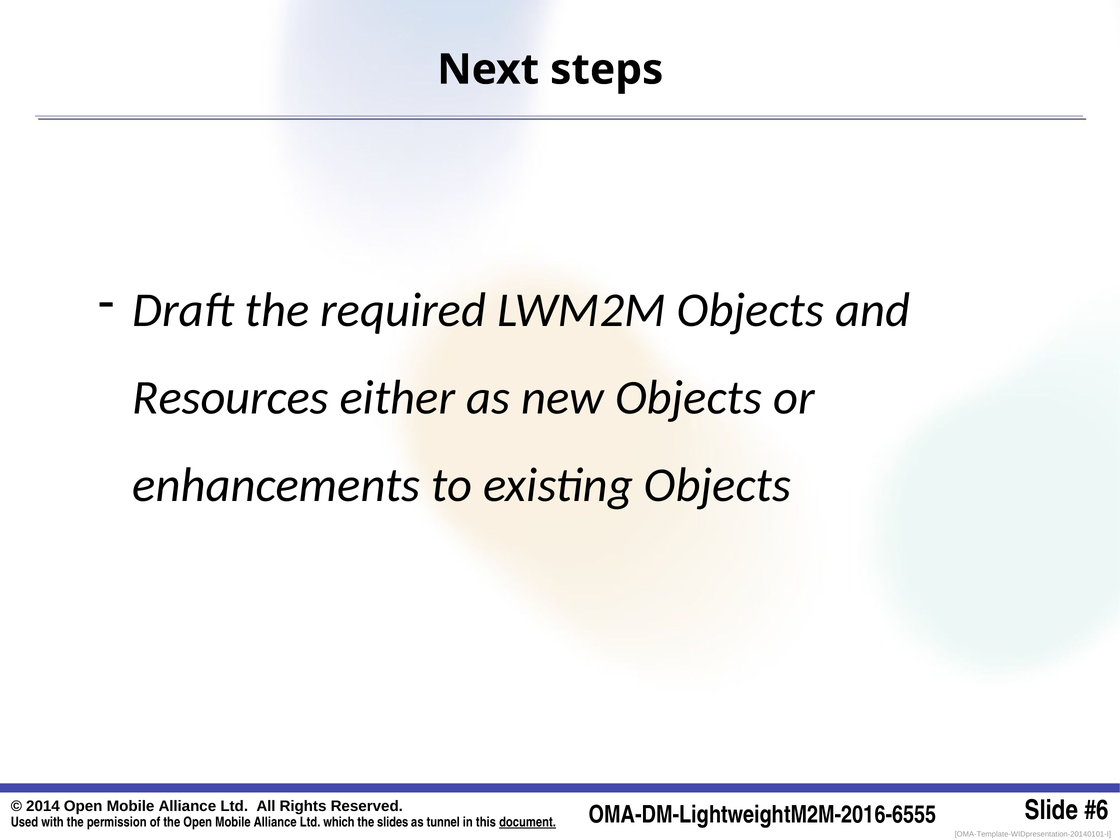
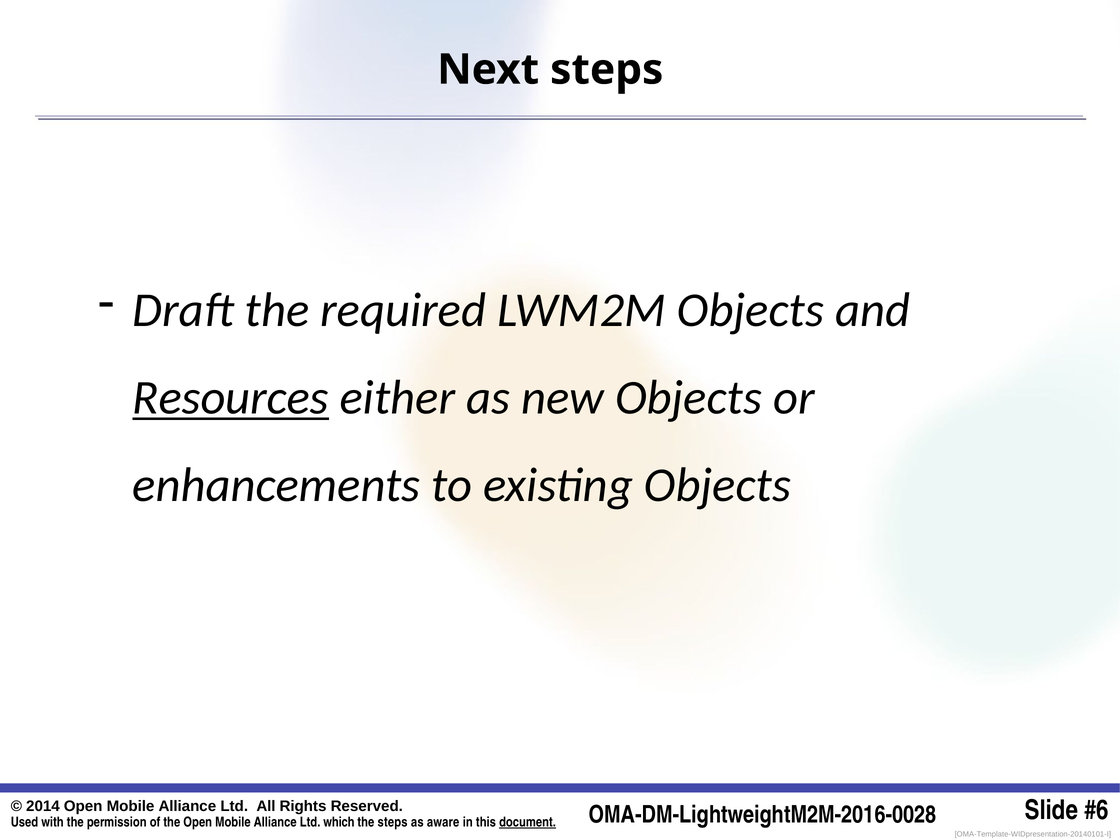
Resources underline: none -> present (231, 398)
OMA-DM-LightweightM2M-2016-6555: OMA-DM-LightweightM2M-2016-6555 -> OMA-DM-LightweightM2M-2016-0028 (763, 815)
the slides: slides -> steps (393, 822)
tunnel: tunnel -> aware (443, 822)
